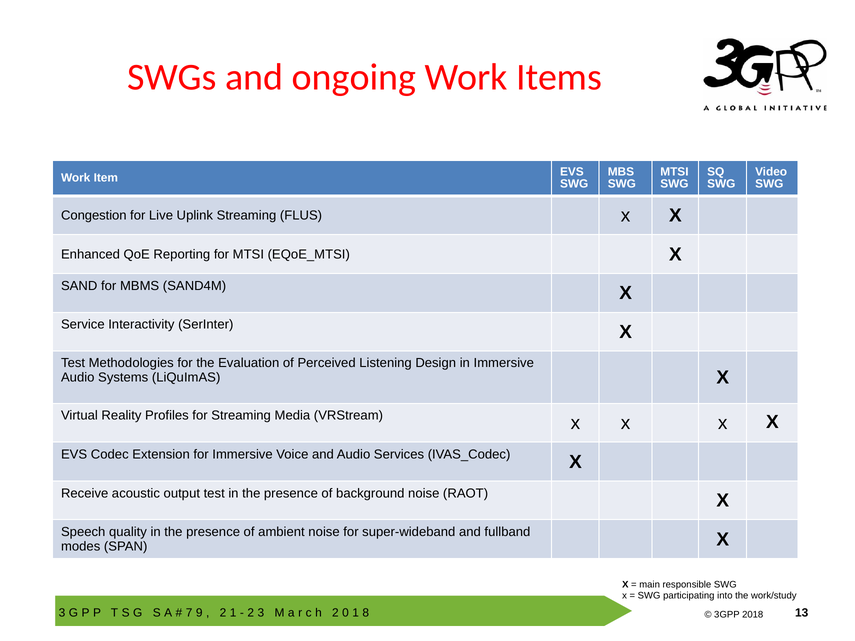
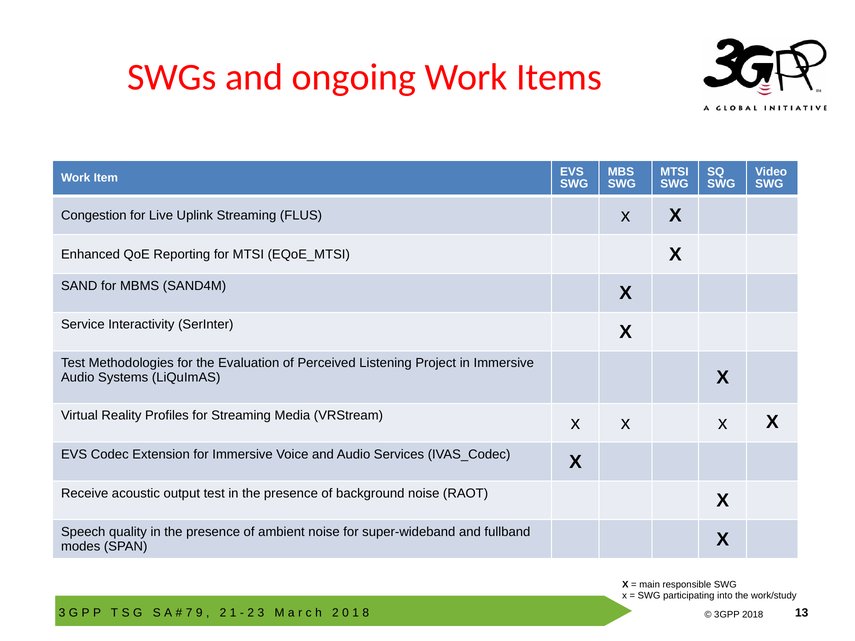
Design: Design -> Project (436, 363)
